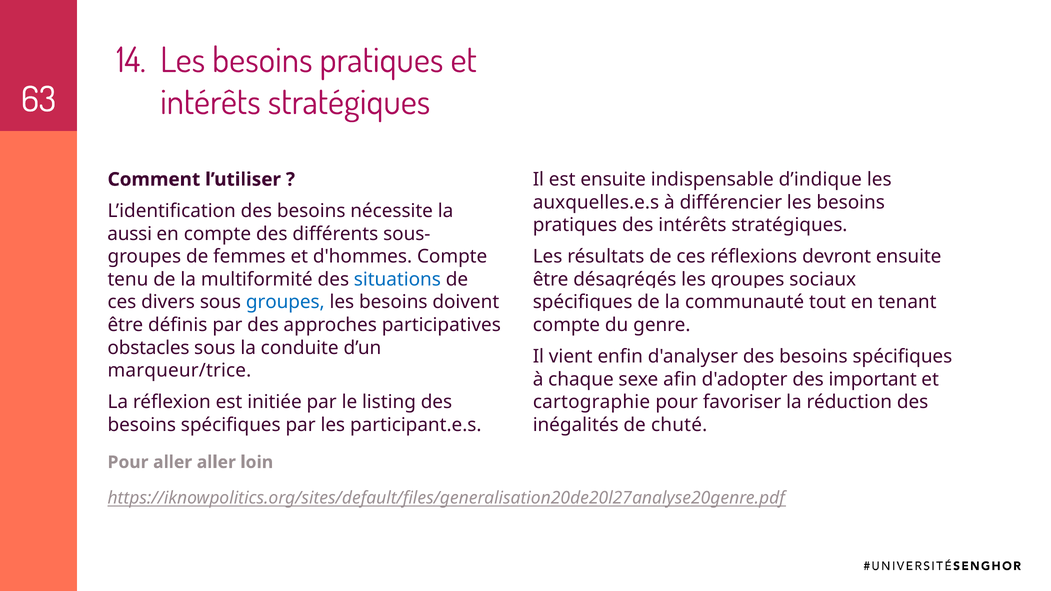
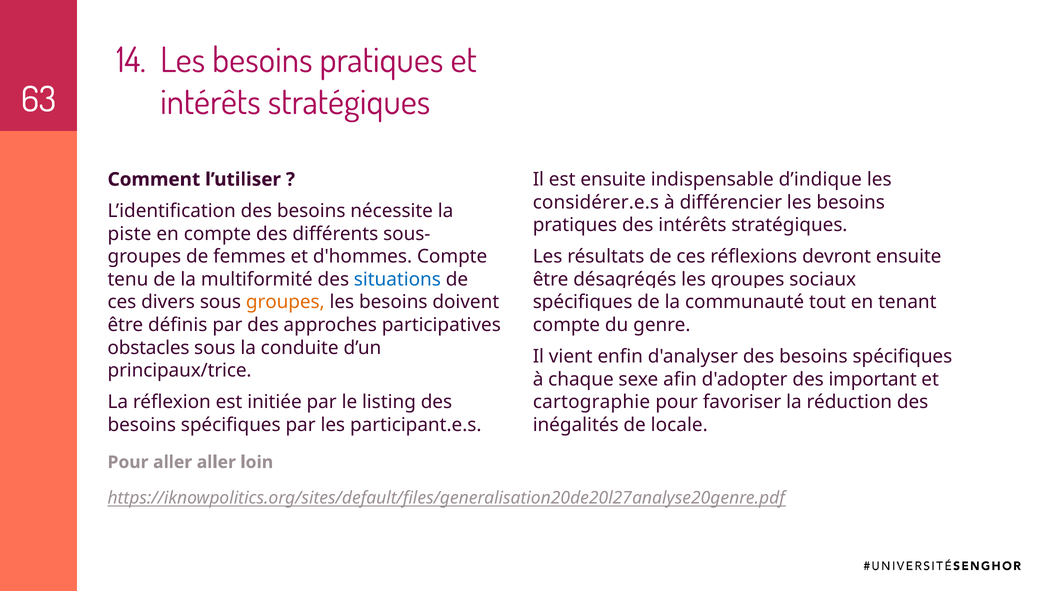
auxquelles.e.s: auxquelles.e.s -> considérer.e.s (596, 202)
aussi: aussi -> piste (129, 234)
groupes colour: blue -> orange (285, 302)
marqueur/trice: marqueur/trice -> principaux/trice (180, 371)
chuté: chuté -> locale (679, 425)
